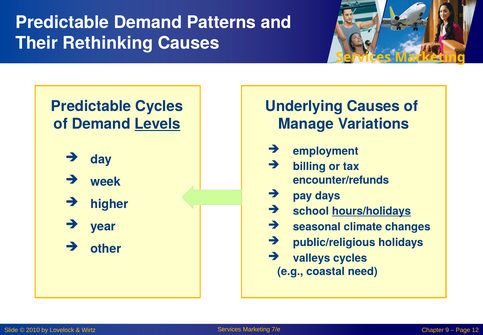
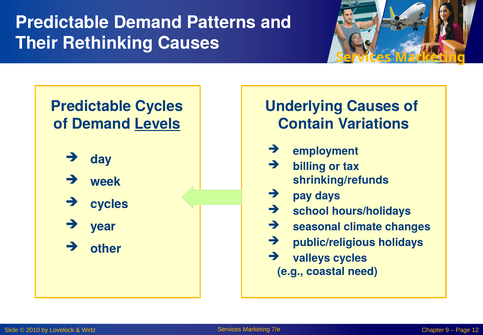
Manage: Manage -> Contain (306, 124)
encounter/refunds: encounter/refunds -> shrinking/refunds (341, 180)
higher: higher -> cycles (109, 204)
hours/holidays underline: present -> none (371, 211)
